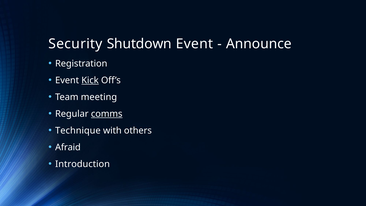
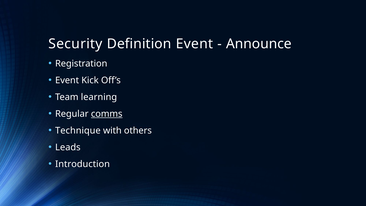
Shutdown: Shutdown -> Definition (139, 44)
Kick underline: present -> none (90, 80)
meeting: meeting -> learning (99, 97)
Afraid: Afraid -> Leads (68, 147)
